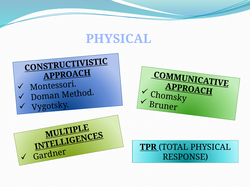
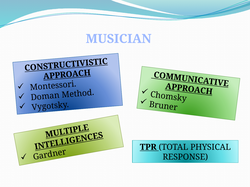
PHYSICAL: PHYSICAL -> MUSICIAN (119, 39)
